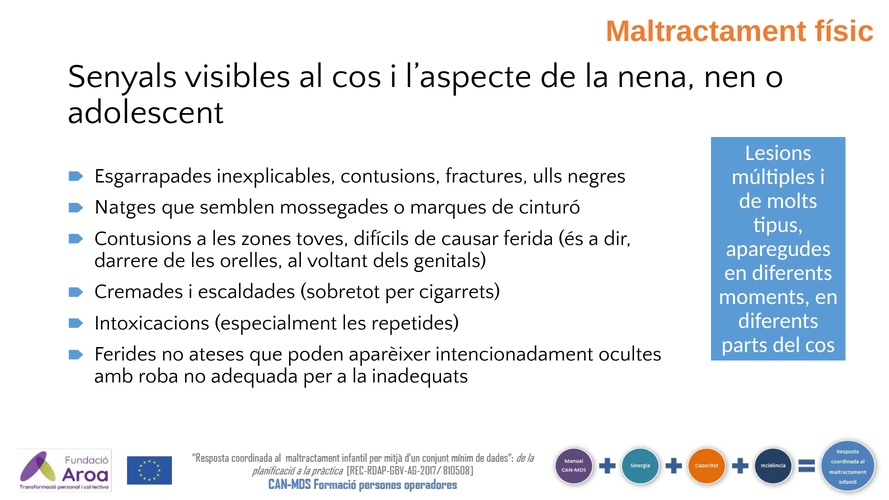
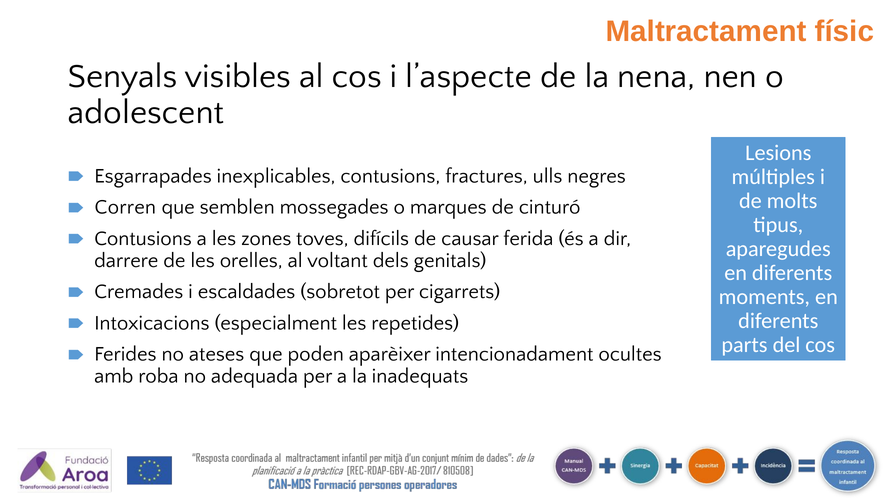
Natges: Natges -> Corren (125, 207)
